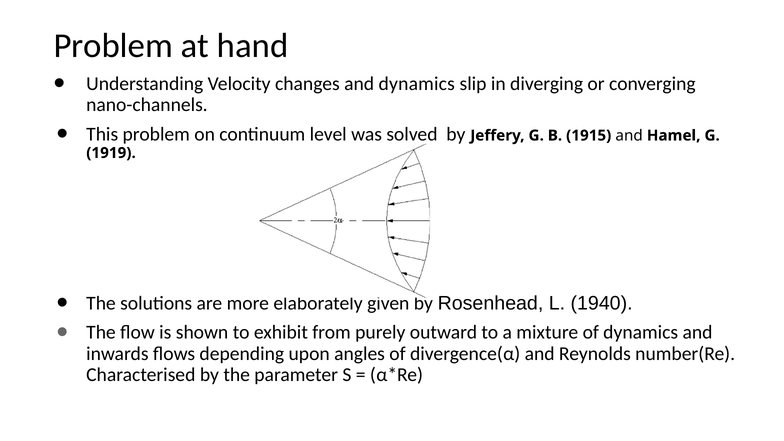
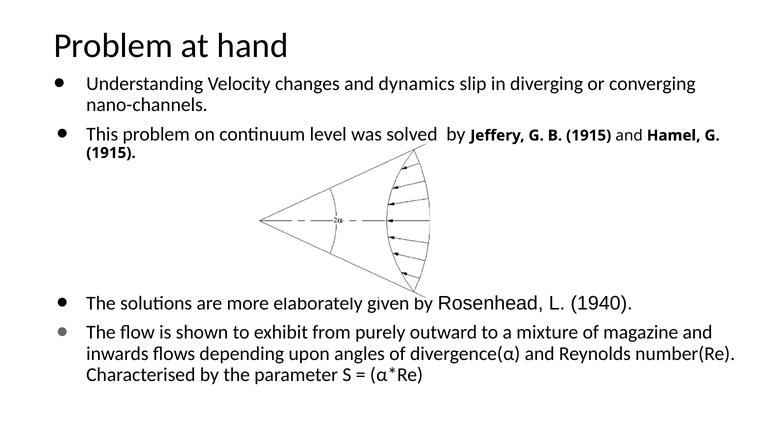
1919: 1919 -> 1915 (111, 153)
of dynamics: dynamics -> magazine (641, 332)
